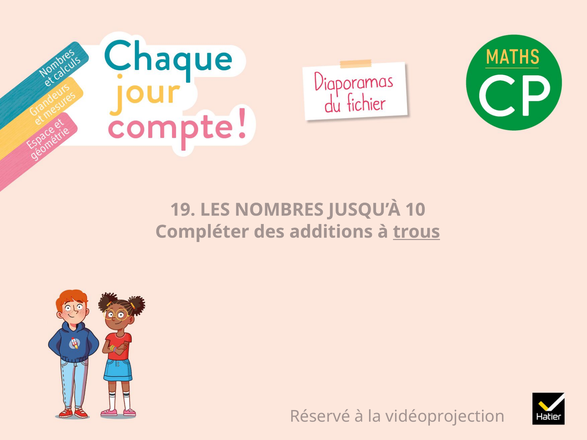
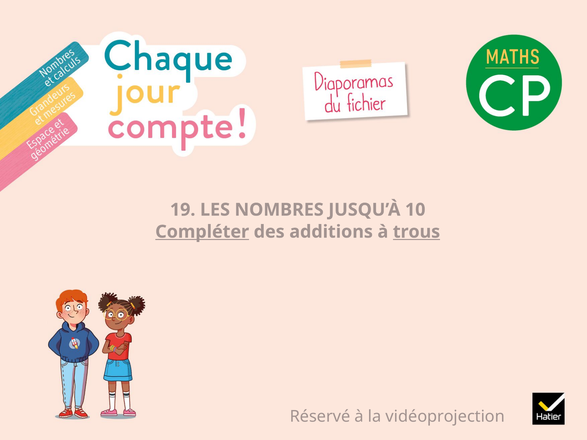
Compléter underline: none -> present (202, 232)
